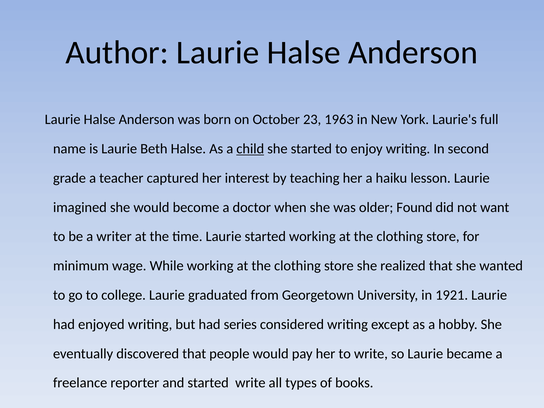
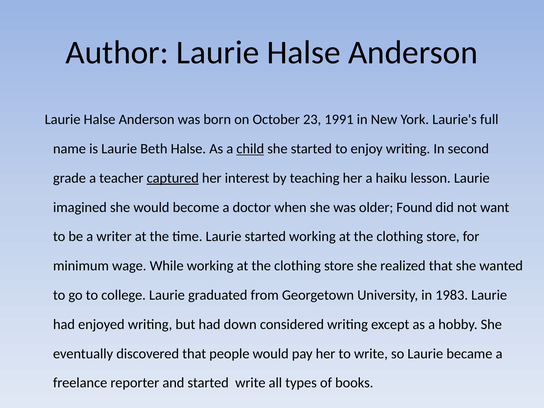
1963: 1963 -> 1991 (339, 120)
captured underline: none -> present (173, 178)
1921: 1921 -> 1983 (452, 295)
series: series -> down (240, 324)
